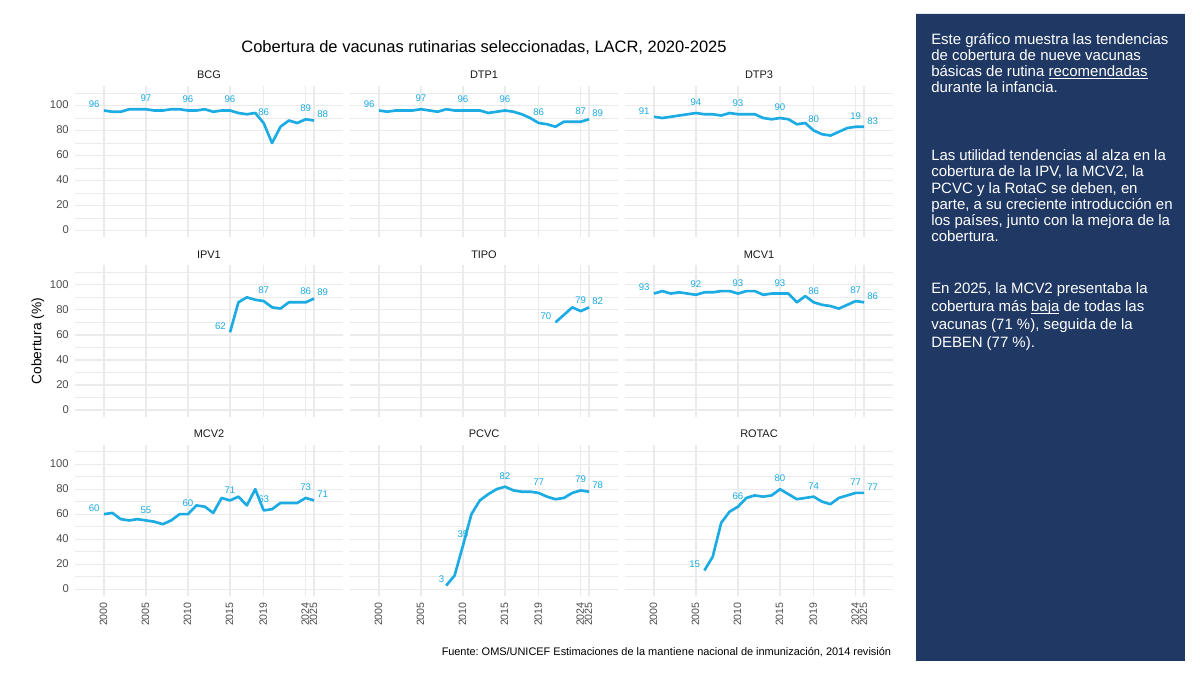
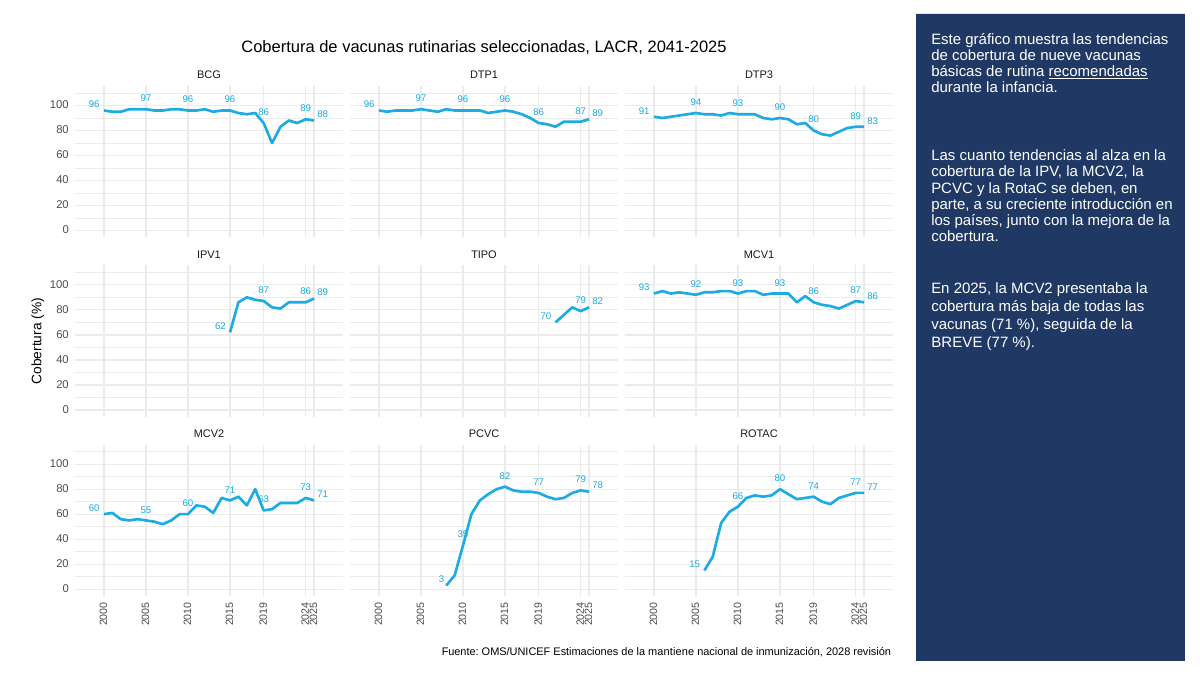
2020-2025: 2020-2025 -> 2041-2025 (687, 47)
80 19: 19 -> 89 (856, 116)
utilidad: utilidad -> cuanto (982, 156)
baja underline: present -> none (1045, 307)
DEBEN: DEBEN -> BREVE (957, 343)
2014: 2014 -> 2028 (838, 652)
